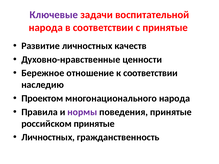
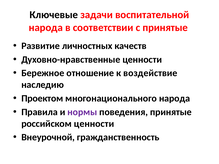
Ключевые colour: purple -> black (54, 15)
к соответствии: соответствии -> воздействие (150, 73)
российском принятые: принятые -> ценности (94, 124)
Личностных: Личностных -> Внеурочной (48, 137)
